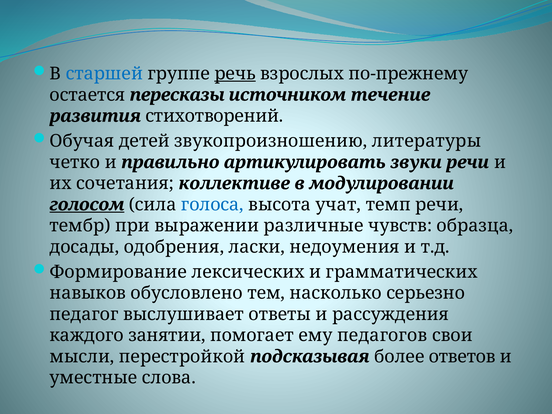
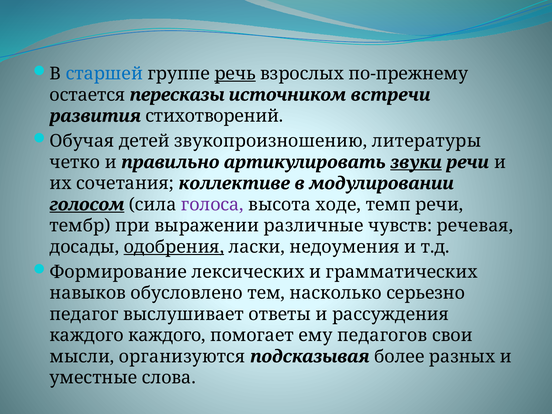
течение: течение -> встречи (391, 95)
звуки underline: none -> present (416, 162)
голоса colour: blue -> purple (212, 205)
учат: учат -> ходе (338, 205)
образца: образца -> речевая (475, 226)
одобрения underline: none -> present (174, 247)
каждого занятии: занятии -> каждого (167, 335)
перестройкой: перестройкой -> организуются (182, 357)
ответов: ответов -> разных (462, 357)
